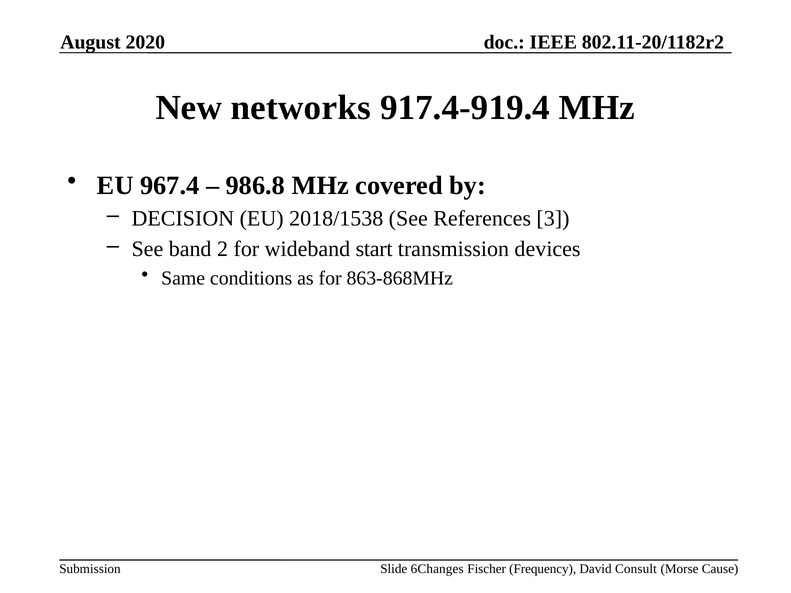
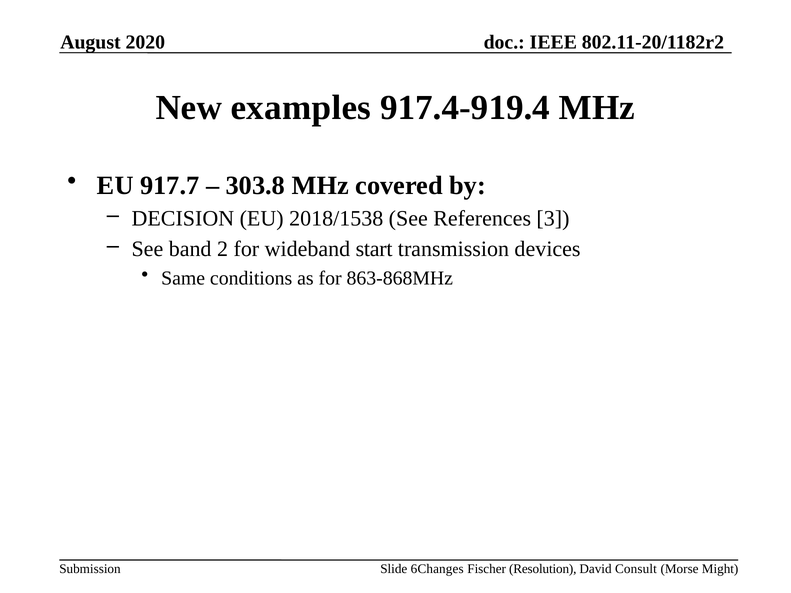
networks: networks -> examples (301, 108)
967.4: 967.4 -> 917.7 (170, 185)
986.8: 986.8 -> 303.8 (255, 185)
Frequency: Frequency -> Resolution (543, 569)
Cause: Cause -> Might (720, 569)
